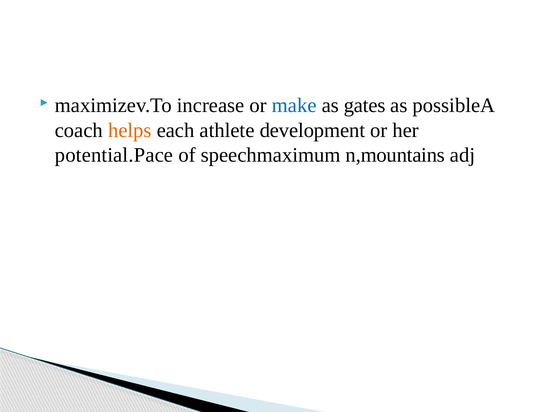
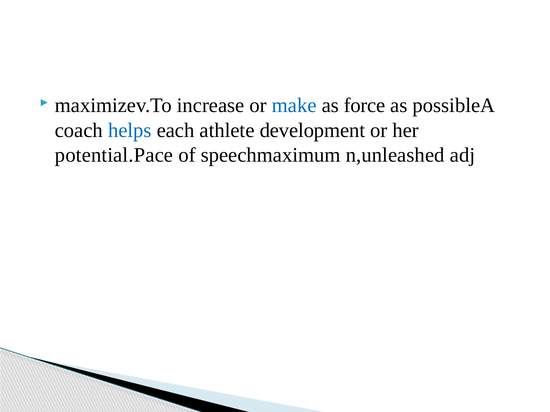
gates: gates -> force (365, 106)
helps colour: orange -> blue (130, 130)
n,mountains: n,mountains -> n,unleashed (395, 155)
